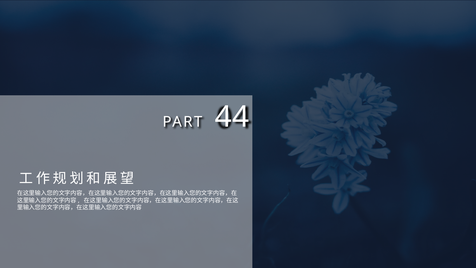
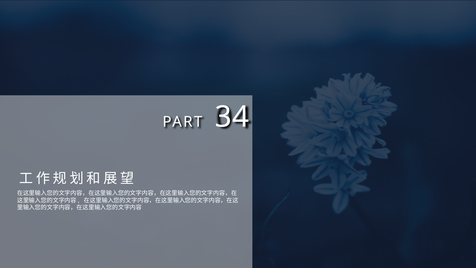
44: 44 -> 34 (232, 117)
